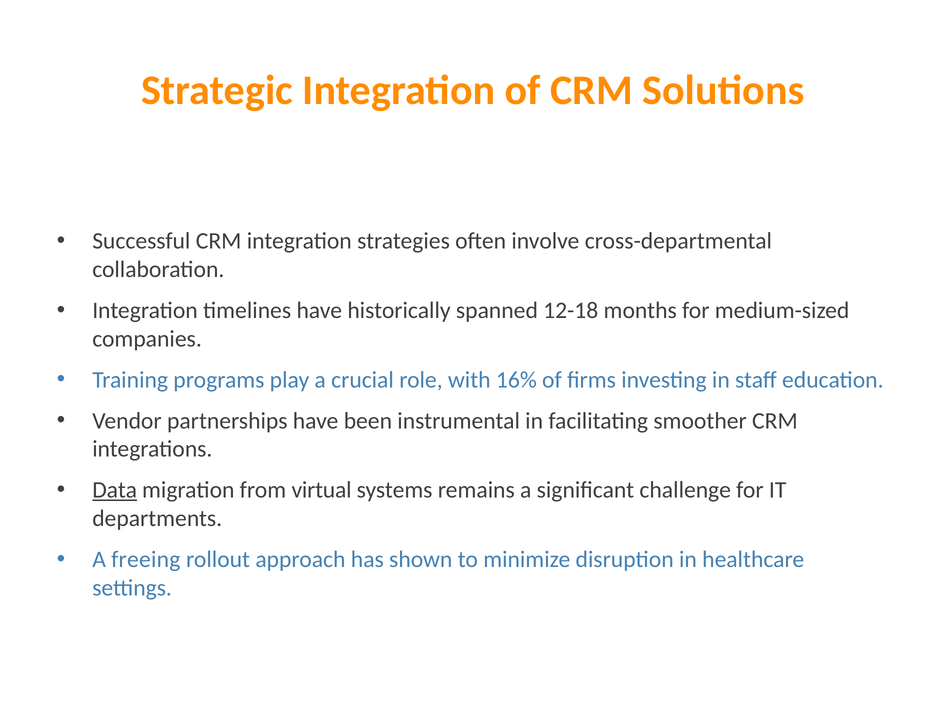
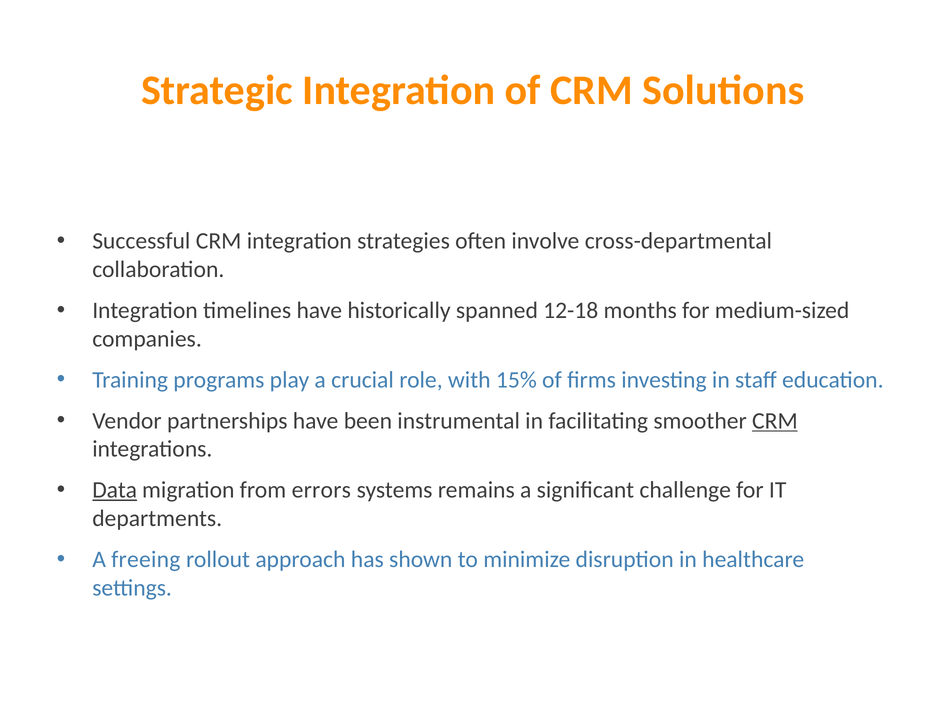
16%: 16% -> 15% (516, 380)
CRM underline: none -> present (775, 421)
virtual: virtual -> errors (321, 490)
